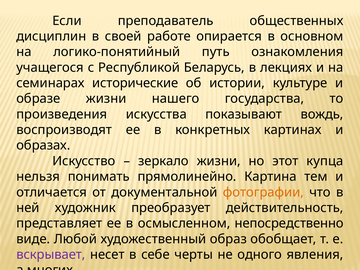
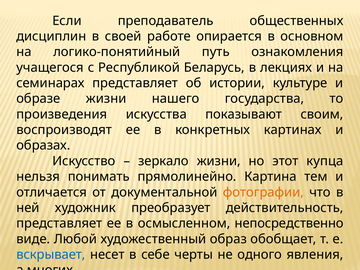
семинарах исторические: исторические -> представляет (135, 83)
вождь: вождь -> своим (322, 114)
вскрывает colour: purple -> blue (51, 255)
